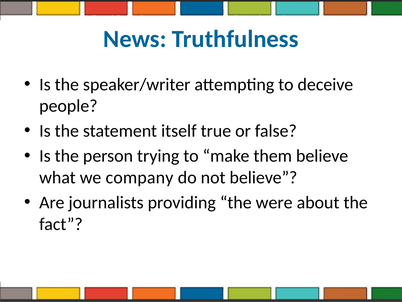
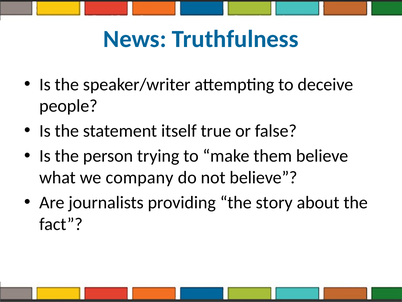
were: were -> story (274, 202)
